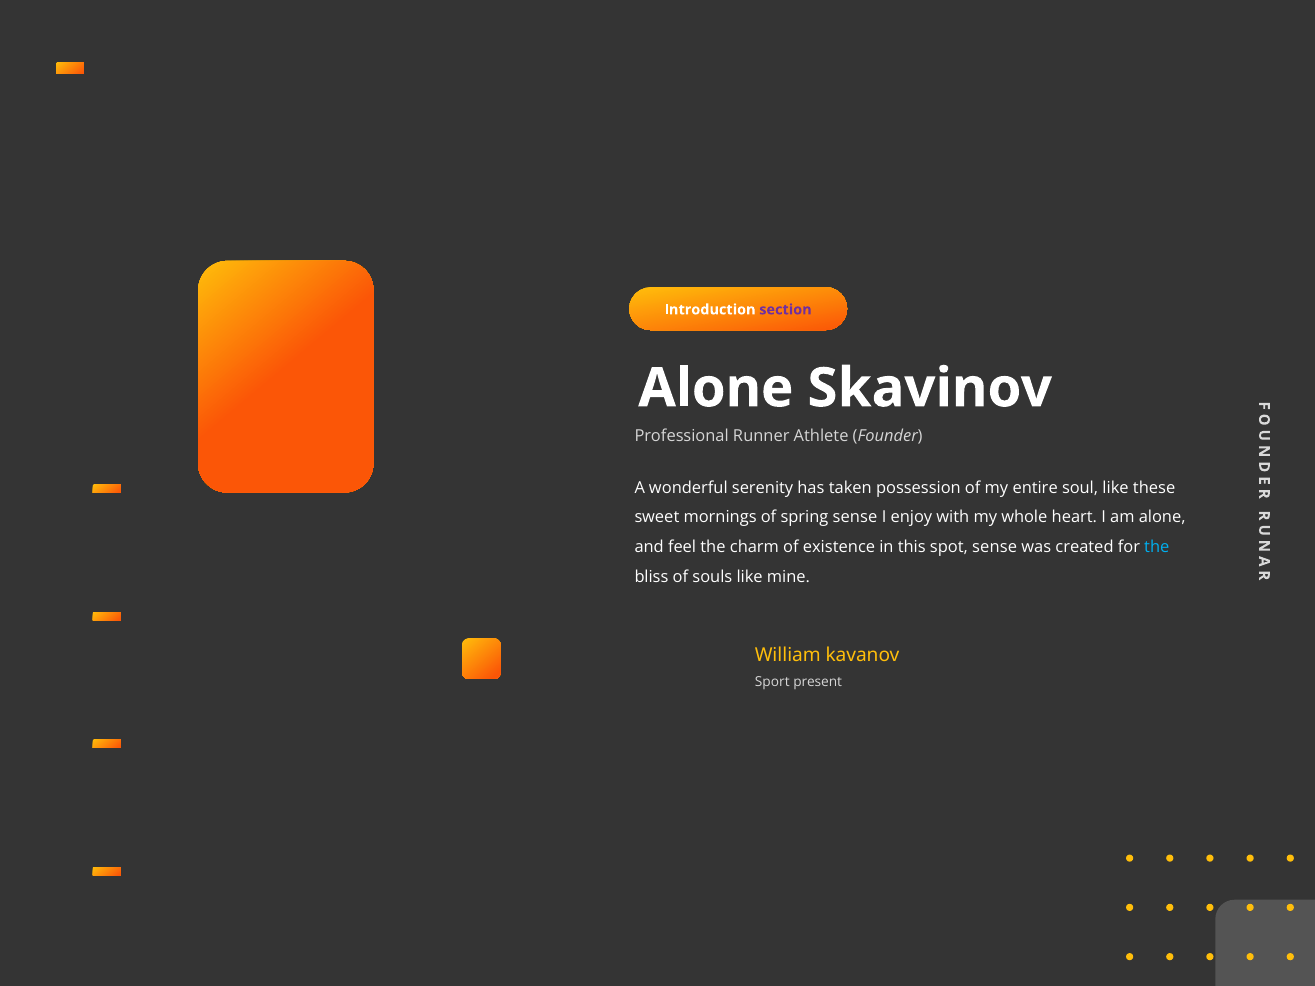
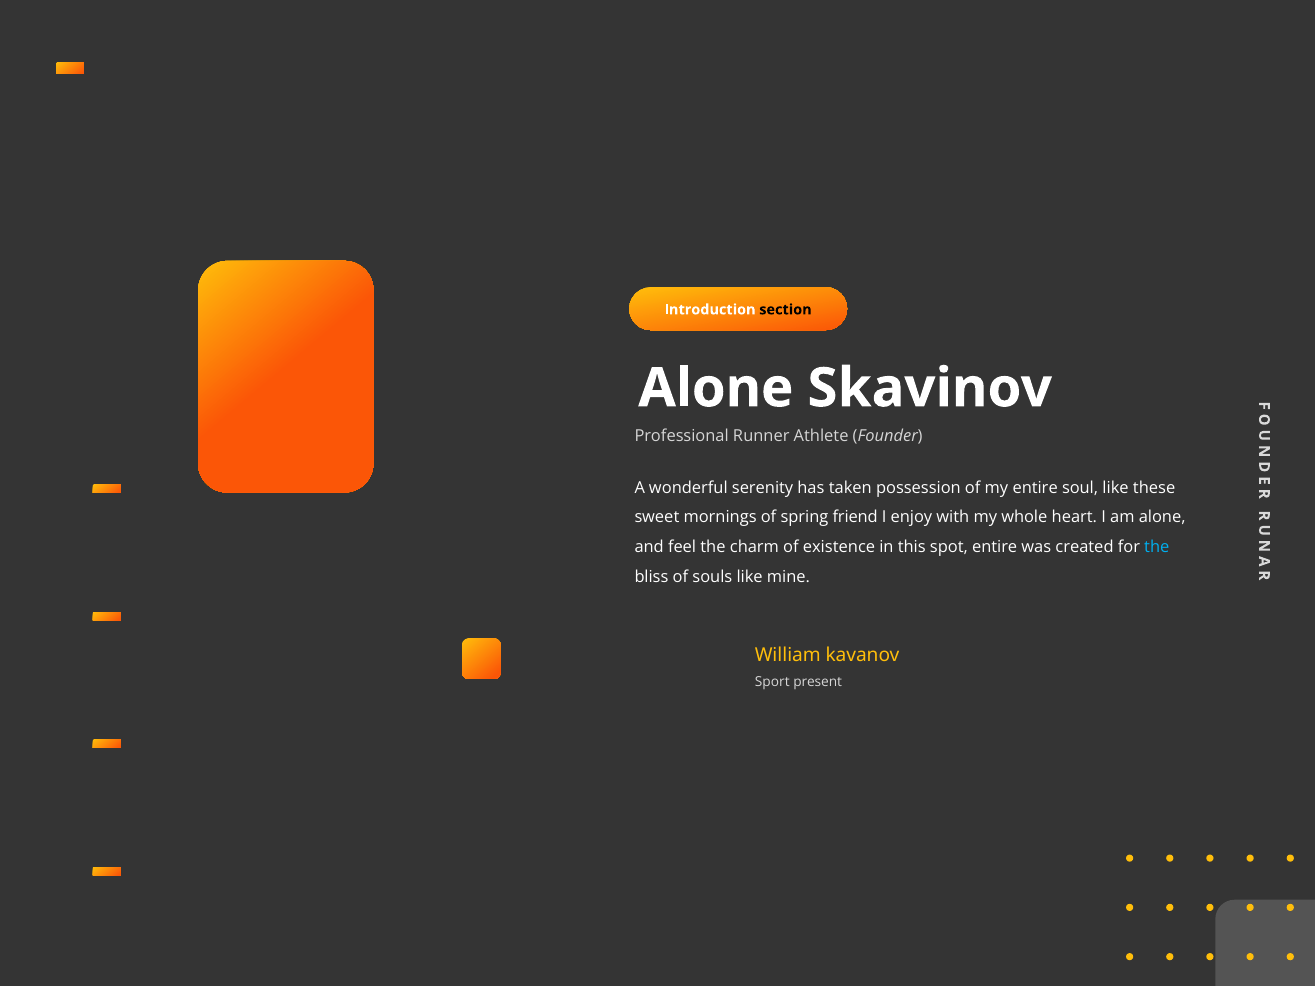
section colour: purple -> black (785, 310)
spring sense: sense -> friend (855, 518)
spot sense: sense -> entire (995, 547)
